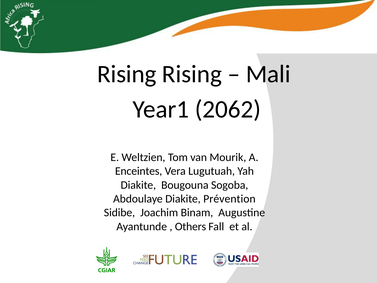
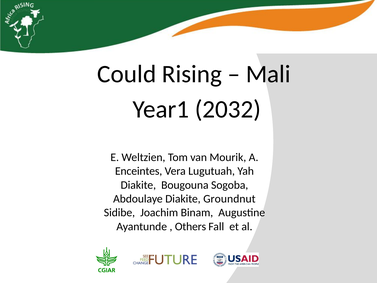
Rising: Rising -> Could (127, 74)
2062: 2062 -> 2032 (228, 109)
Prévention: Prévention -> Groundnut (229, 199)
